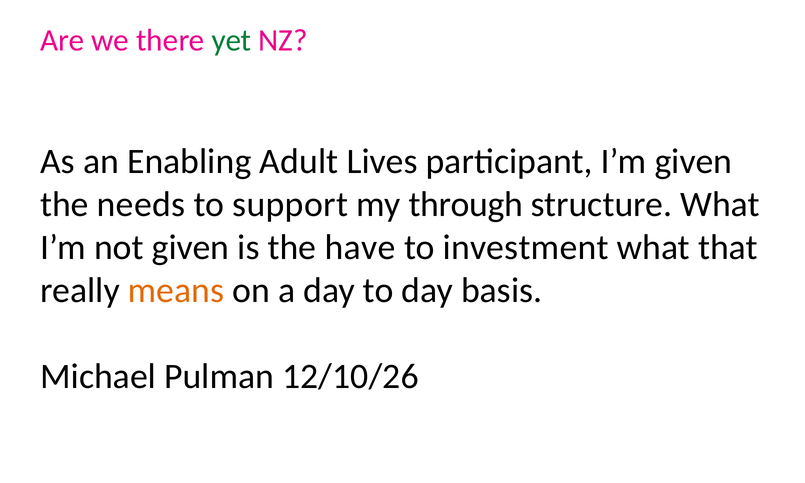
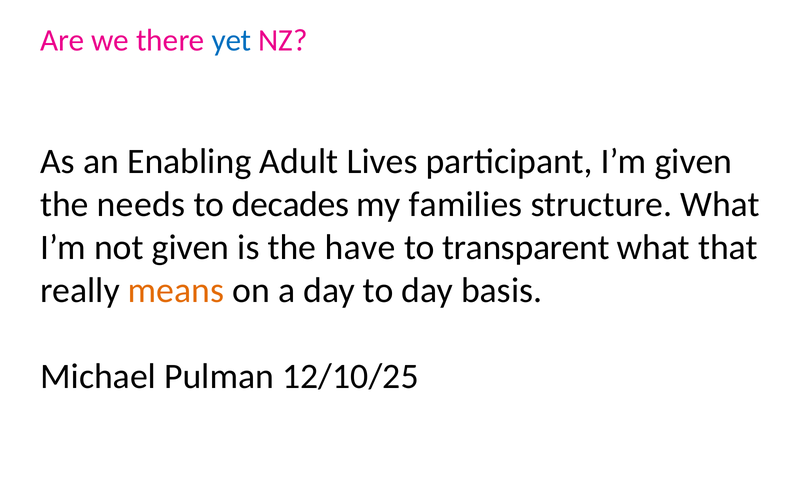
yet colour: green -> blue (231, 40)
support: support -> decades (291, 205)
through: through -> families (466, 205)
investment: investment -> transparent (526, 248)
12/10/26: 12/10/26 -> 12/10/25 (350, 376)
